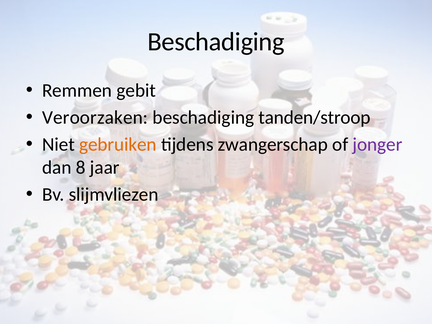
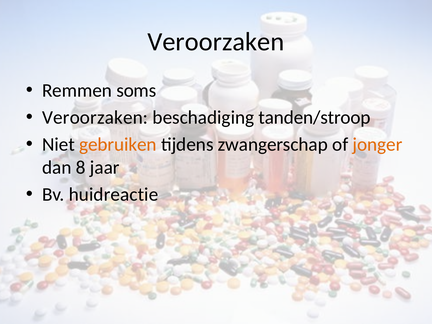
Beschadiging: Beschadiging -> Veroorzaken (216, 42)
gebit: gebit -> soms (136, 91)
jonger colour: purple -> orange (378, 144)
slijmvliezen: slijmvliezen -> huidreactie (114, 194)
